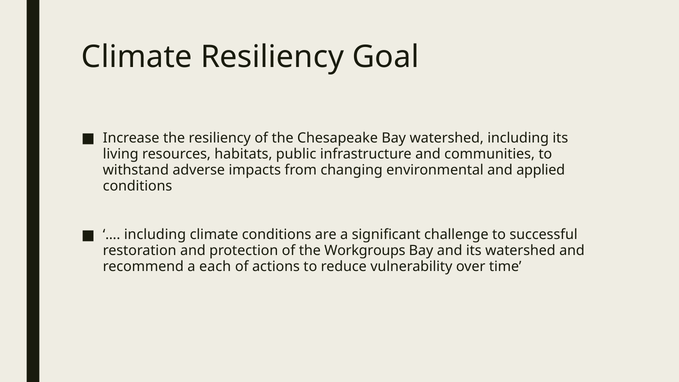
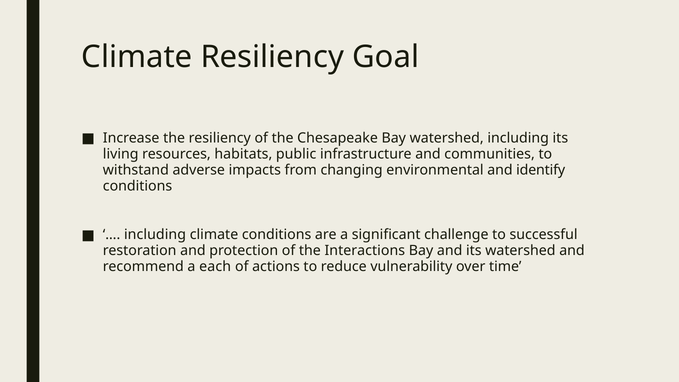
applied: applied -> identify (541, 170)
Workgroups: Workgroups -> Interactions (365, 251)
